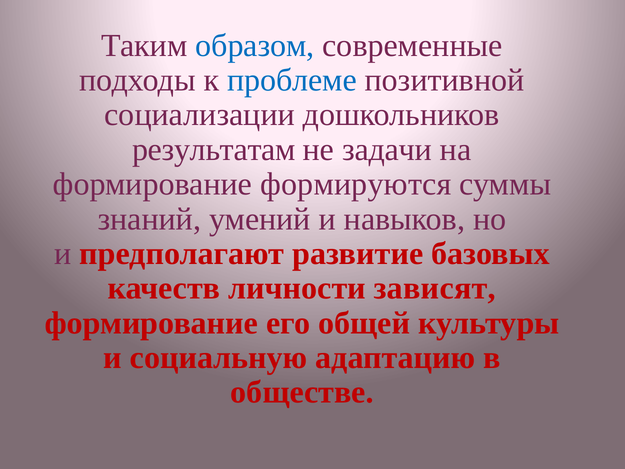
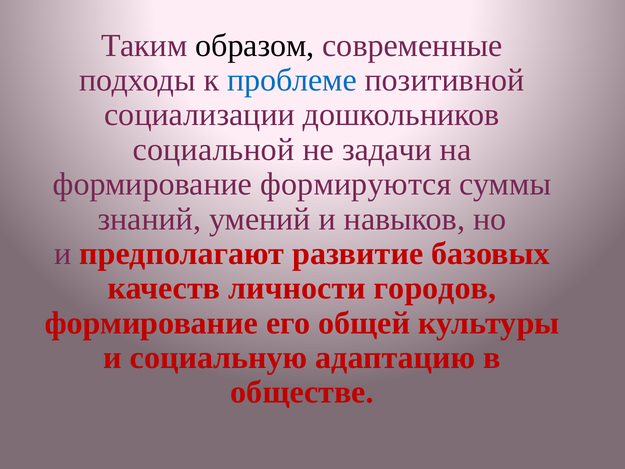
образом colour: blue -> black (255, 45)
результатам: результатам -> социальной (214, 149)
зависят: зависят -> городов (435, 288)
